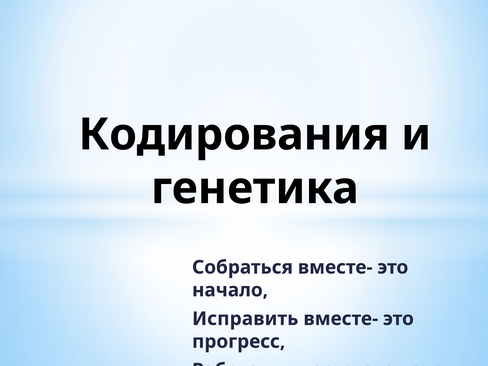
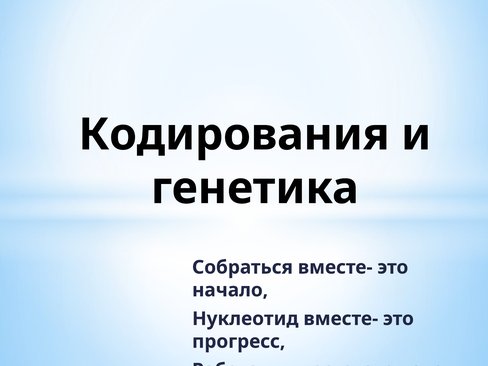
Исправить: Исправить -> Нуклеотид (245, 319)
